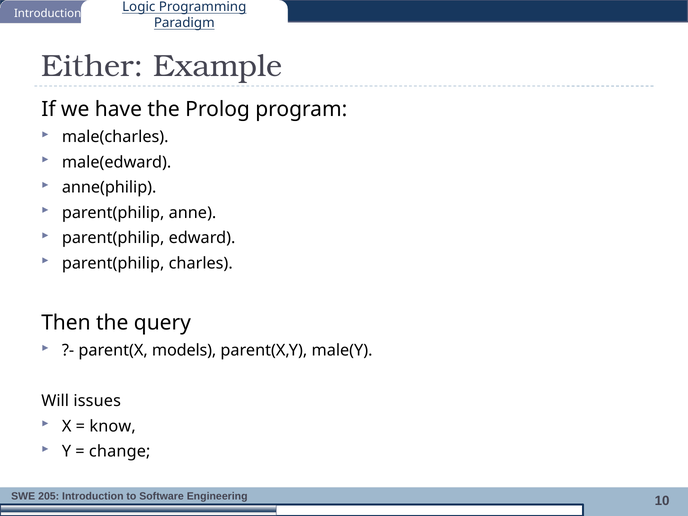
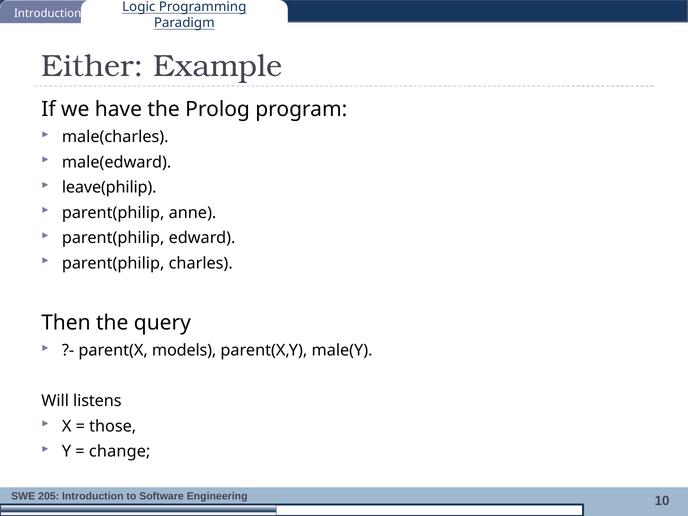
anne(philip: anne(philip -> leave(philip (109, 188)
issues: issues -> listens (97, 401)
know: know -> those (113, 426)
